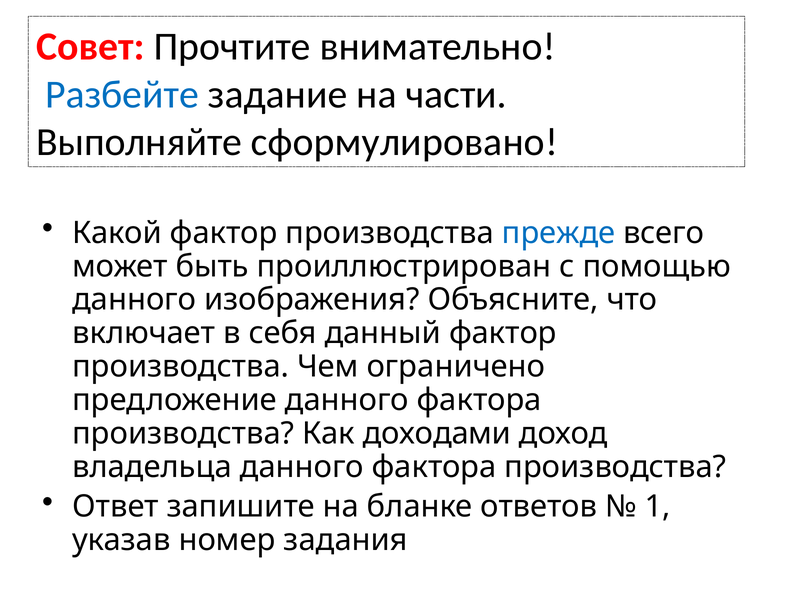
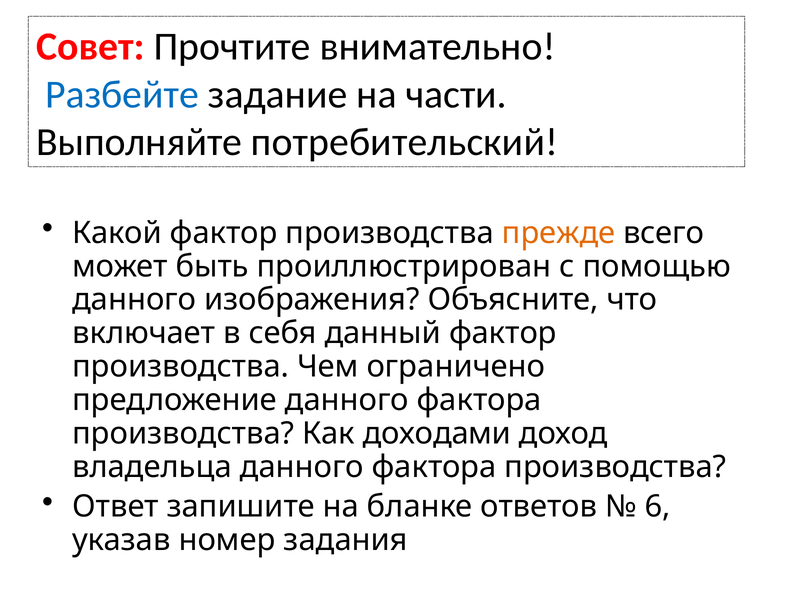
сформулировано: сформулировано -> потребительский (404, 142)
прежде colour: blue -> orange (559, 233)
1: 1 -> 6 (657, 507)
